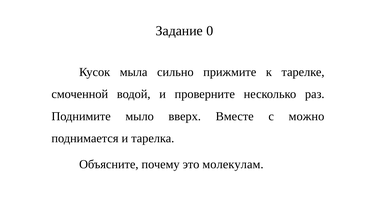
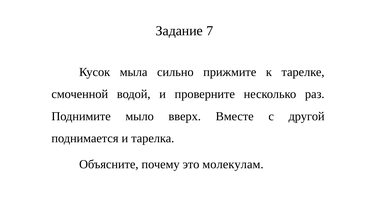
0: 0 -> 7 (210, 31)
можно: можно -> другой (307, 117)
